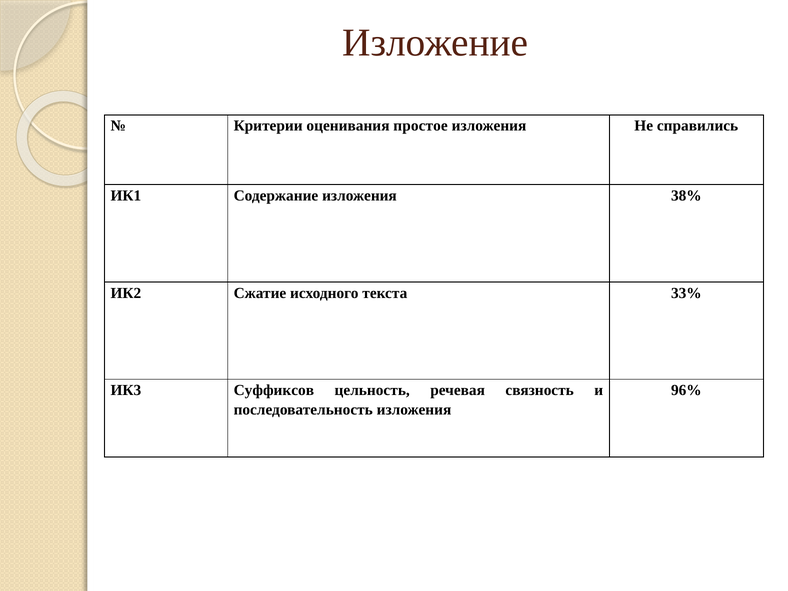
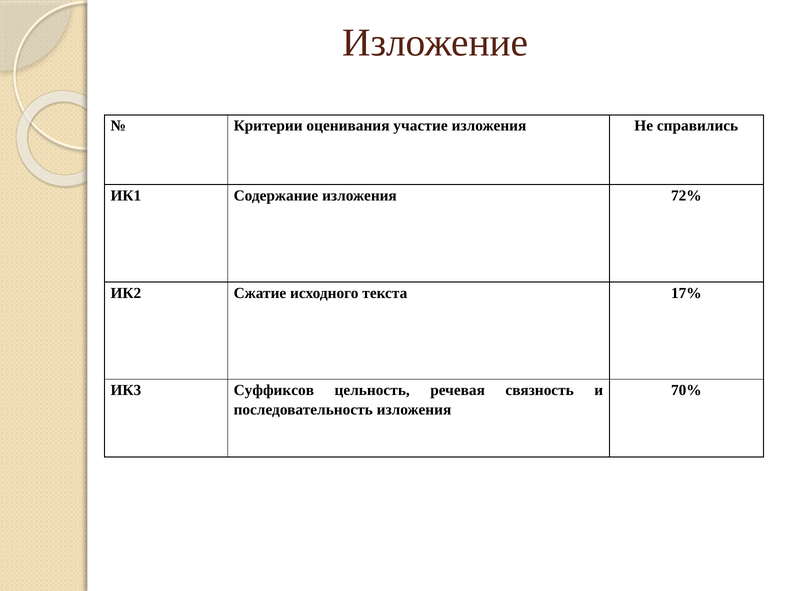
простое: простое -> участие (421, 126)
38%: 38% -> 72% (686, 196)
33%: 33% -> 17% (686, 293)
96%: 96% -> 70% (686, 390)
